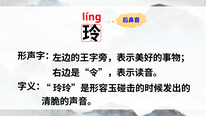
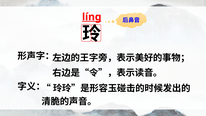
línɡ underline: none -> present (92, 17)
